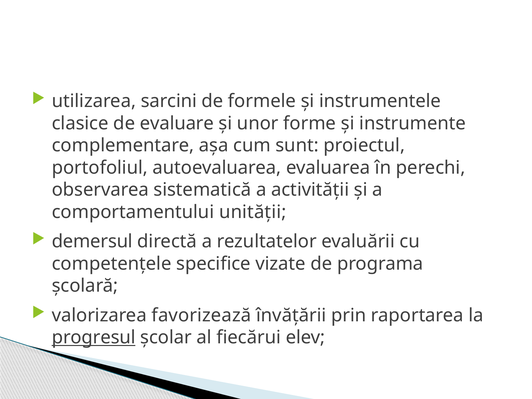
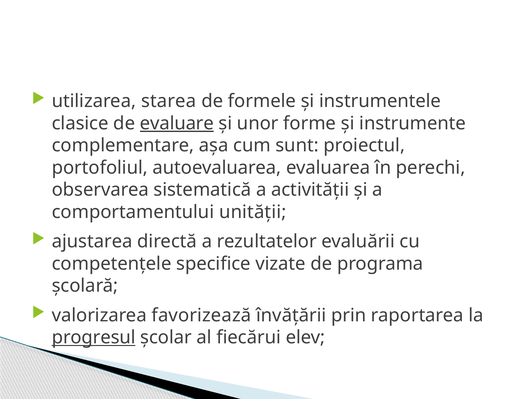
sarcini: sarcini -> starea (169, 101)
evaluare underline: none -> present (177, 123)
demersul: demersul -> ajustarea (92, 242)
